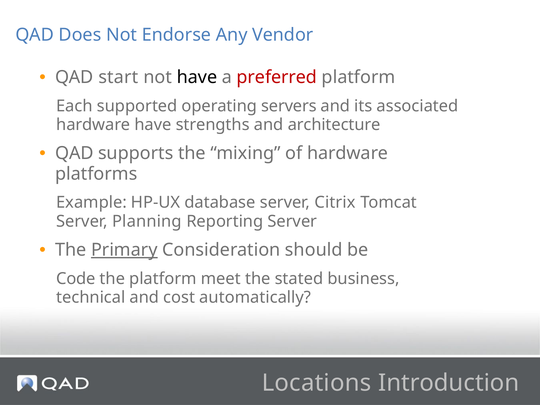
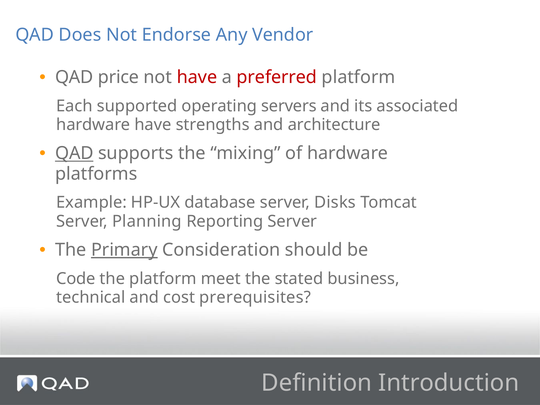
start: start -> price (119, 77)
have colour: black -> red (197, 77)
QAD underline: none -> present (74, 153)
Citrix: Citrix -> Disks (335, 202)
automatically: automatically -> prerequisites (255, 297)
Locations: Locations -> Definition (317, 383)
